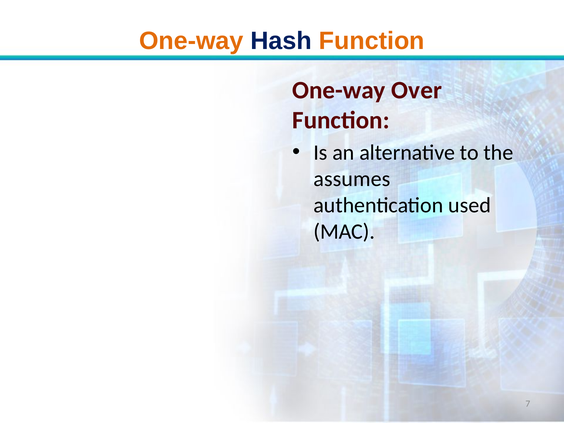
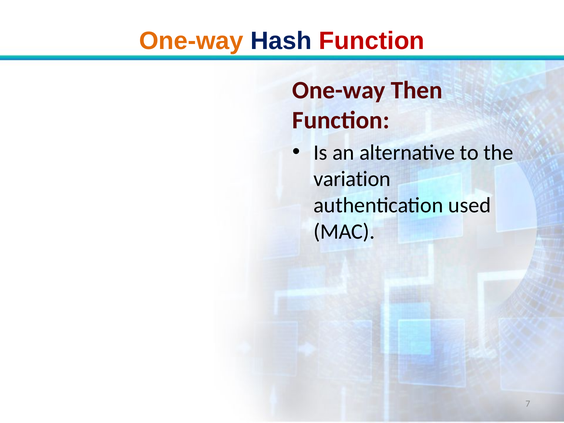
Function colour: orange -> red (372, 41)
Over: Over -> Then (417, 90)
assumes: assumes -> variation (352, 179)
